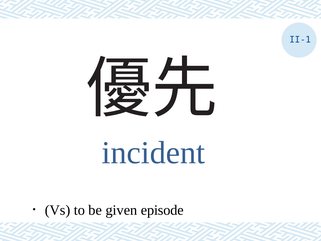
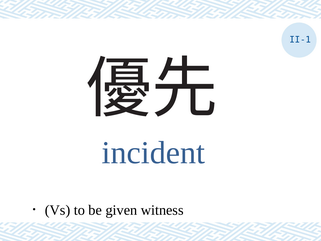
episode: episode -> witness (162, 210)
